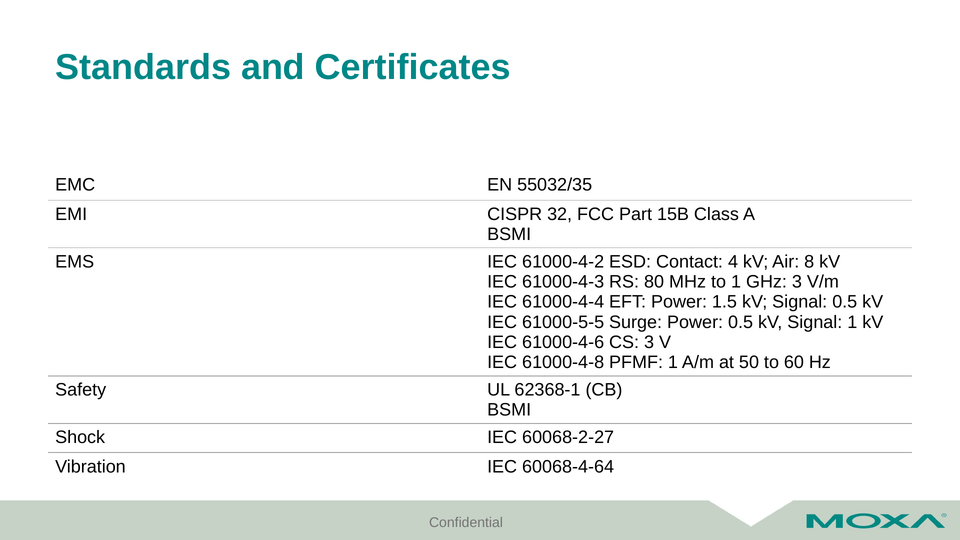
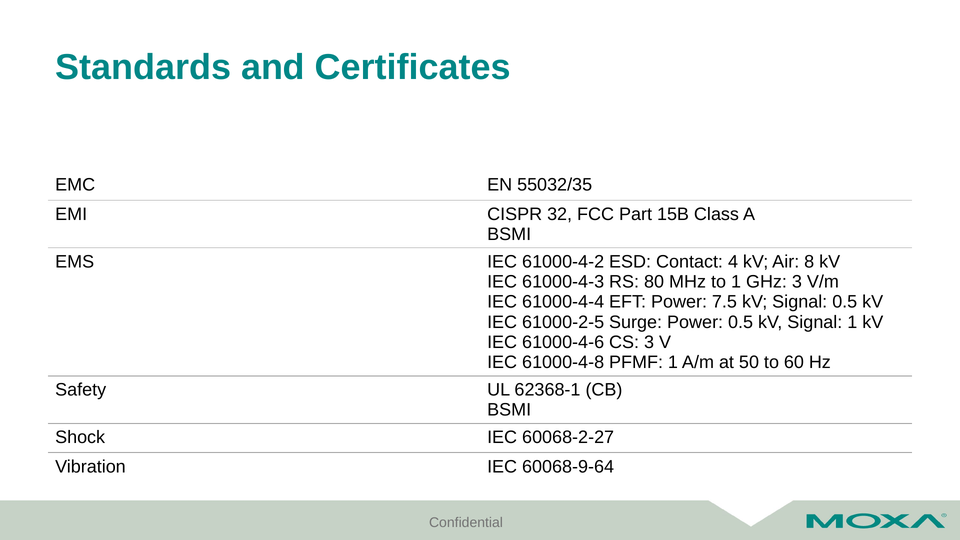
1.5: 1.5 -> 7.5 (724, 302)
61000-5-5: 61000-5-5 -> 61000-2-5 (563, 322)
60068-4-64: 60068-4-64 -> 60068-9-64 (568, 467)
